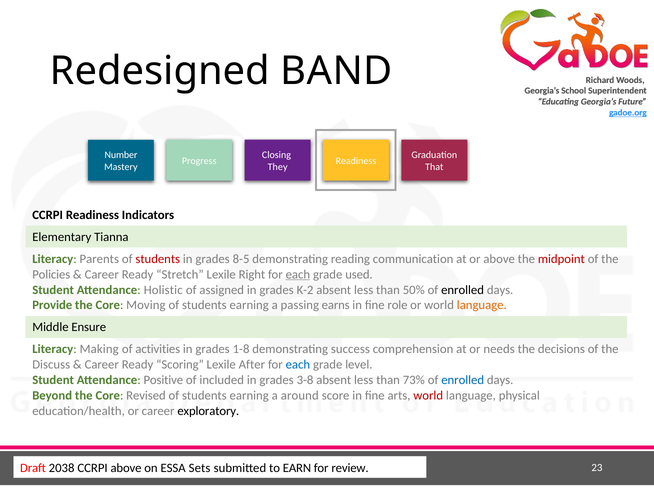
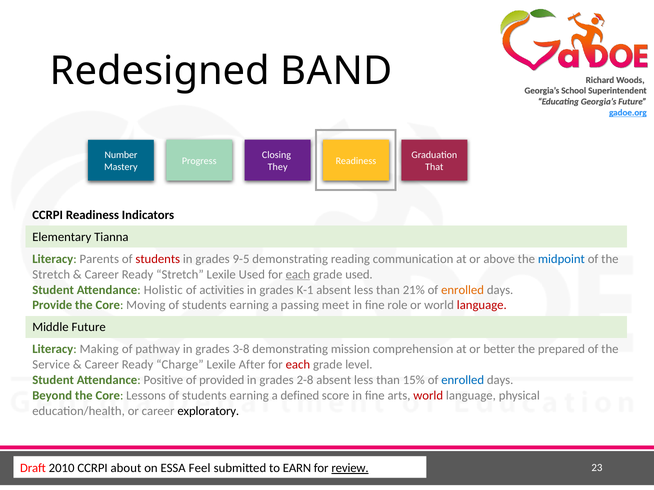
8-5: 8-5 -> 9-5 (241, 259)
midpoint colour: red -> blue (561, 259)
Policies: Policies -> Stretch (51, 275)
Lexile Right: Right -> Used (252, 275)
assigned: assigned -> activities (222, 290)
K-2: K-2 -> K-1 (305, 290)
50%: 50% -> 21% (414, 290)
enrolled colour: black -> orange (463, 290)
earns: earns -> meet (336, 306)
language colour: orange -> red (482, 306)
Middle Ensure: Ensure -> Future (89, 328)
activities: activities -> pathway (158, 350)
1-8: 1-8 -> 3-8 (241, 350)
success: success -> mission (350, 350)
needs: needs -> better (499, 350)
decisions: decisions -> prepared (561, 350)
Discuss: Discuss -> Service (51, 365)
Scoring: Scoring -> Charge (180, 365)
each colour: blue -> red (298, 365)
included: included -> provided (222, 381)
3-8: 3-8 -> 2-8 (305, 381)
73%: 73% -> 15% (414, 381)
Revised: Revised -> Lessons (146, 396)
around: around -> defined (300, 396)
2038: 2038 -> 2010 (62, 468)
CCRPI above: above -> about (126, 468)
Sets: Sets -> Feel (200, 468)
review underline: none -> present (350, 468)
